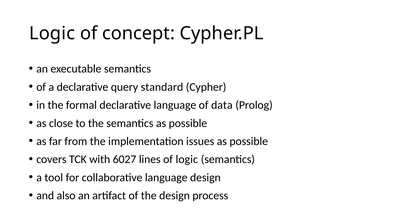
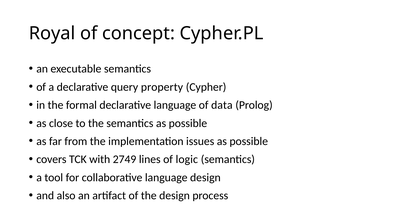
Logic: Logic -> Royal (52, 33)
standard: standard -> property (162, 87)
6027: 6027 -> 2749 (125, 159)
